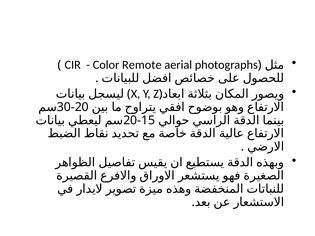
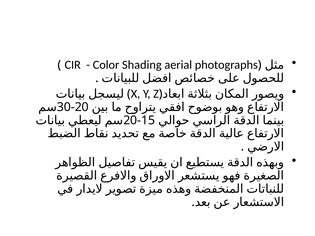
Remote: Remote -> Shading (142, 65)
